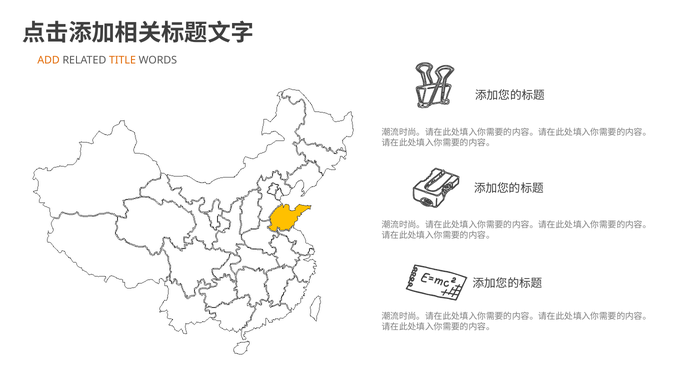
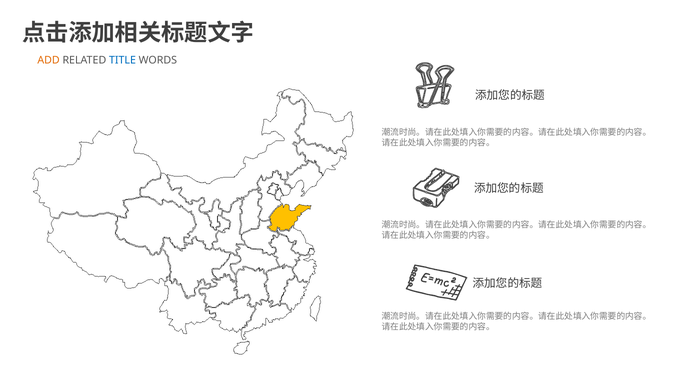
TITLE colour: orange -> blue (122, 60)
